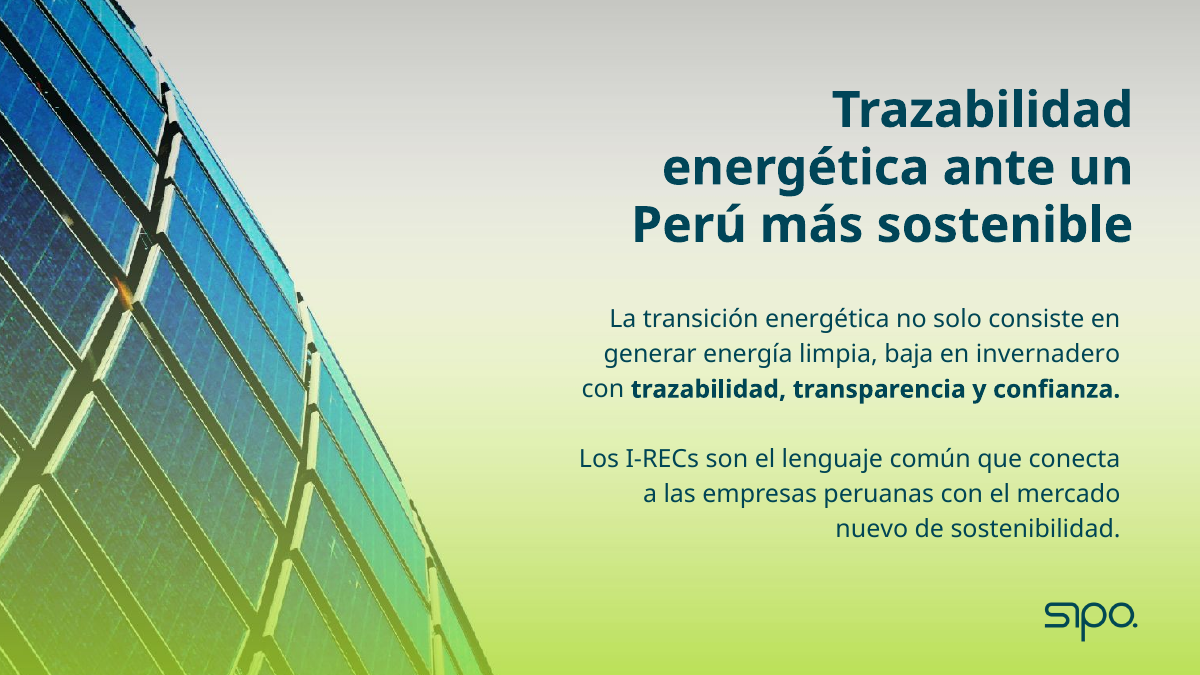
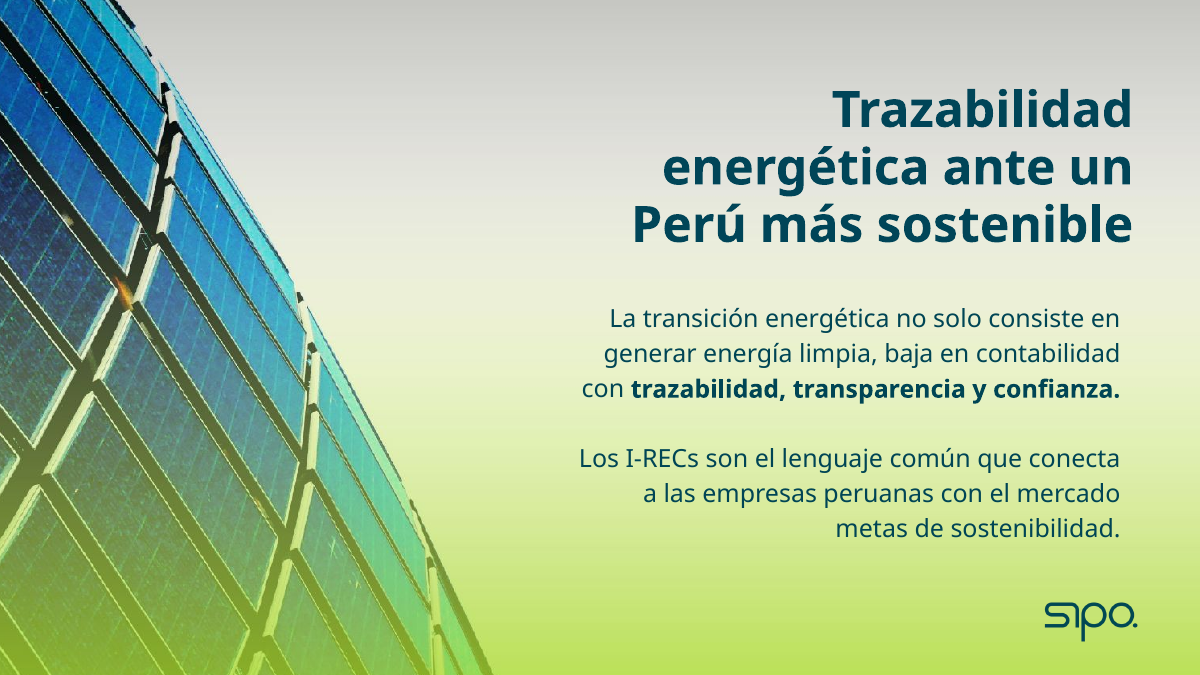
invernadero: invernadero -> contabilidad (1048, 354)
nuevo: nuevo -> metas (872, 529)
